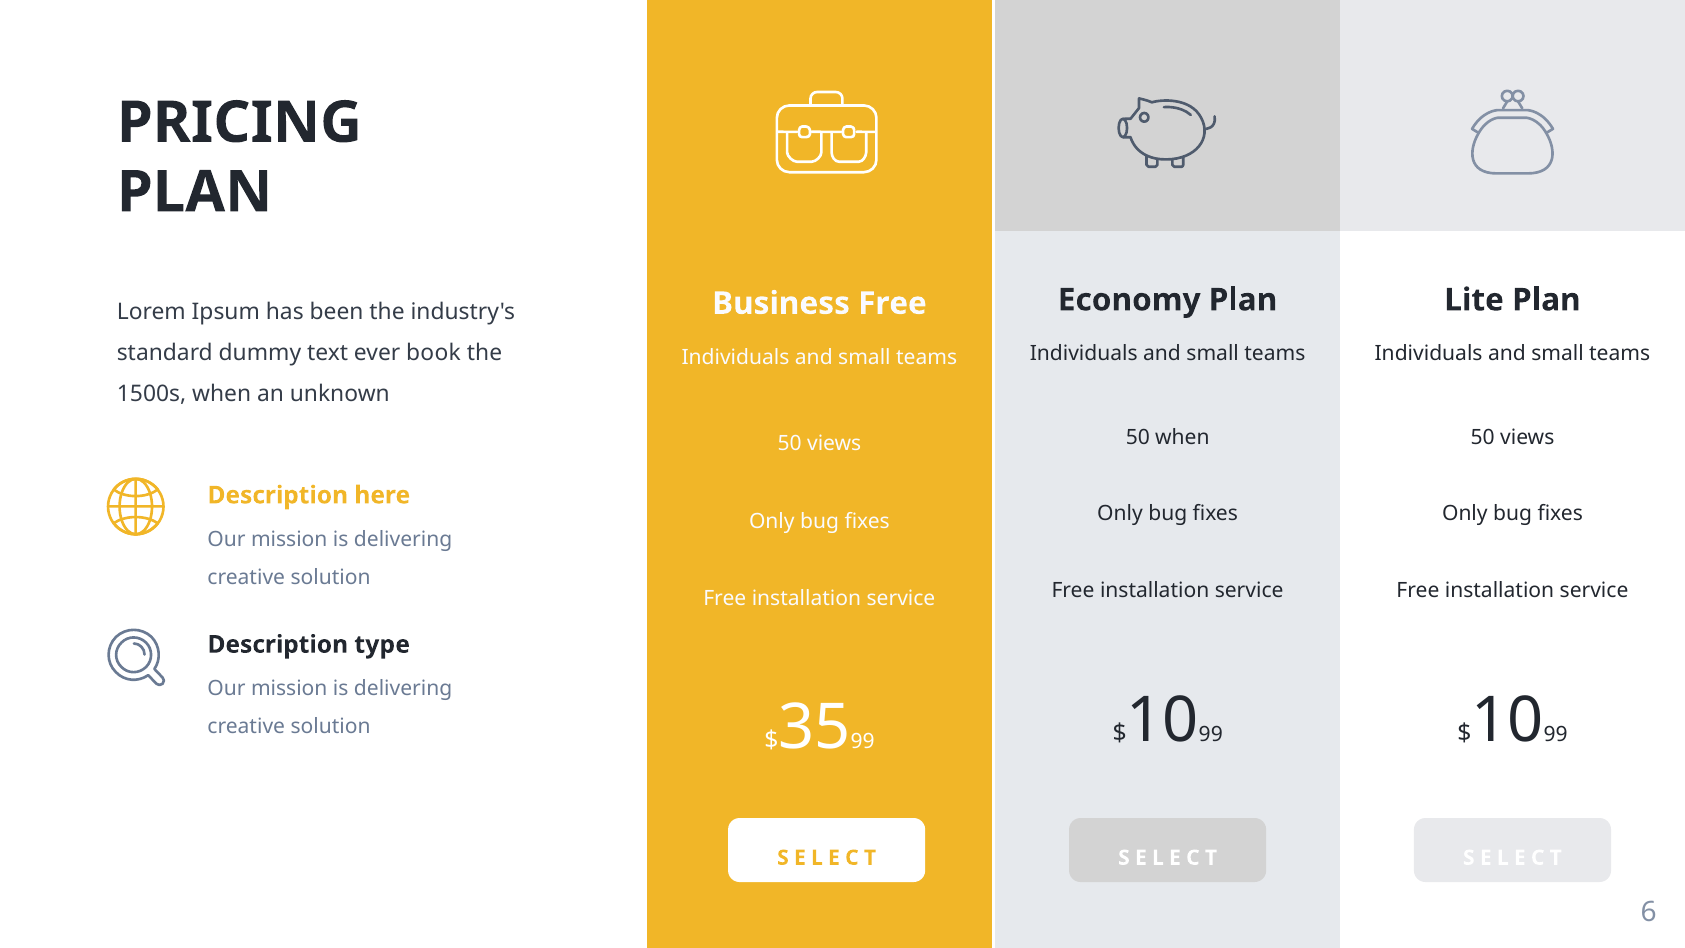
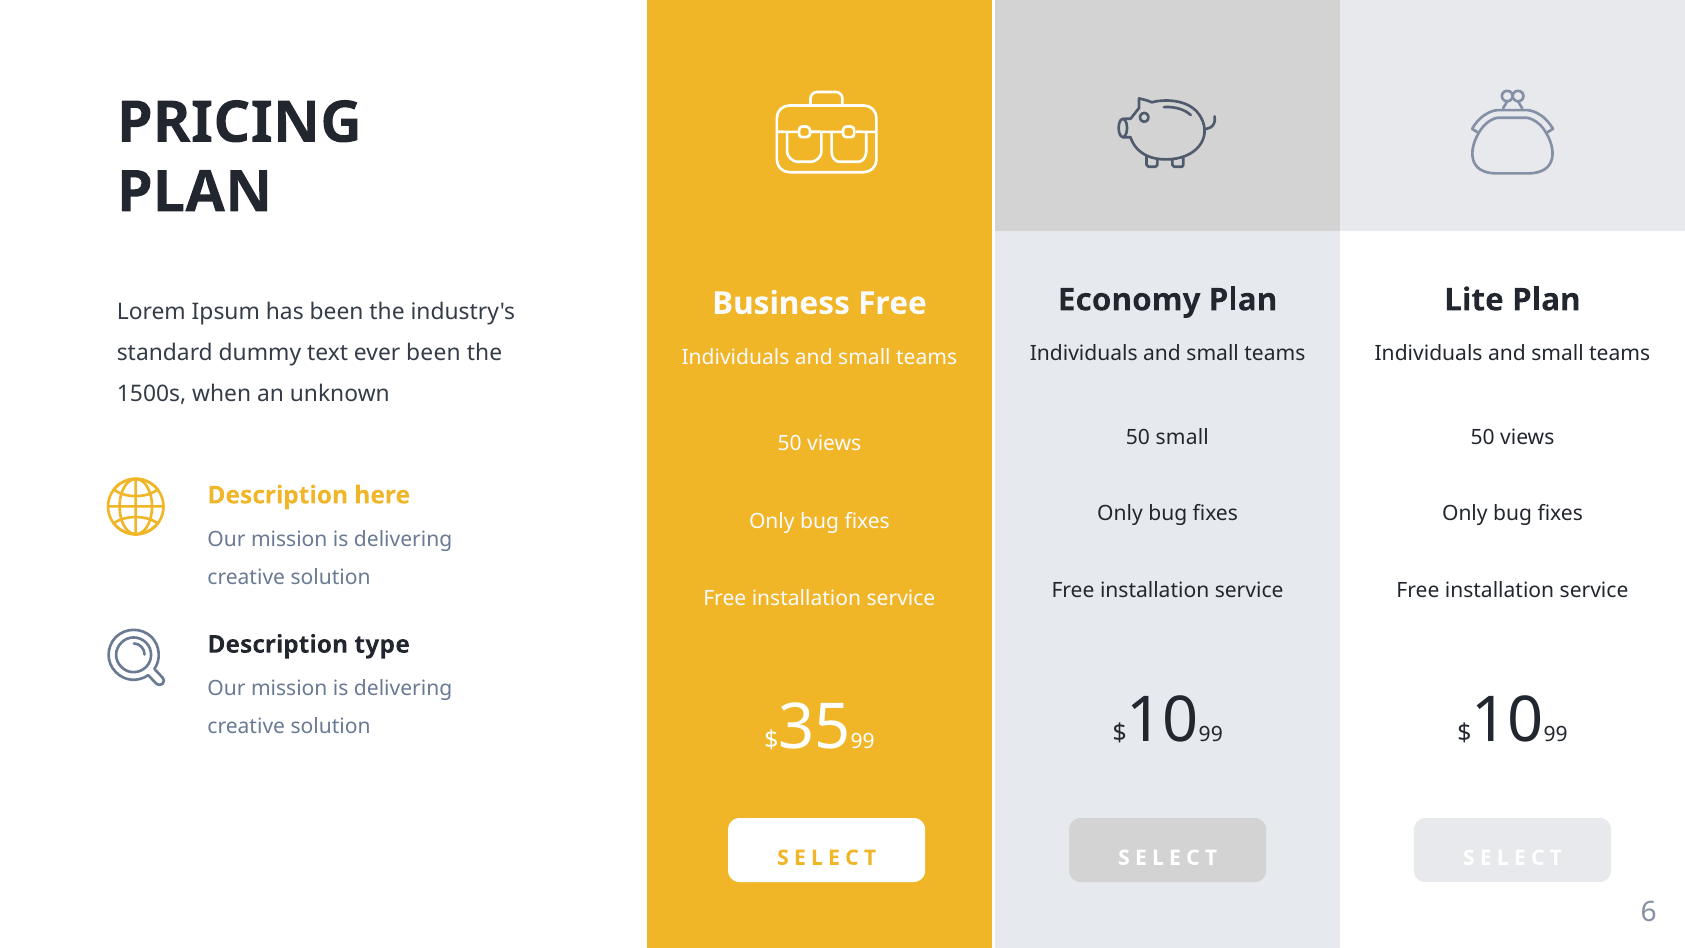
ever book: book -> been (433, 353)
50 when: when -> small (1182, 438)
